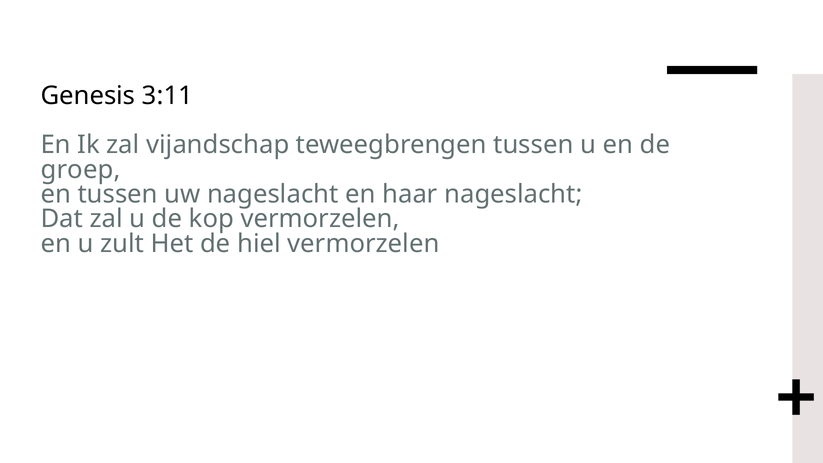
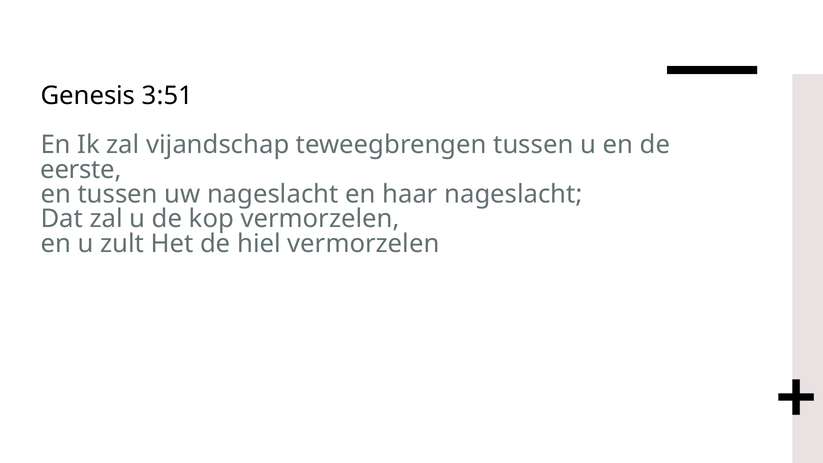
3:11: 3:11 -> 3:51 (167, 96)
groep: groep -> eerste (81, 170)
